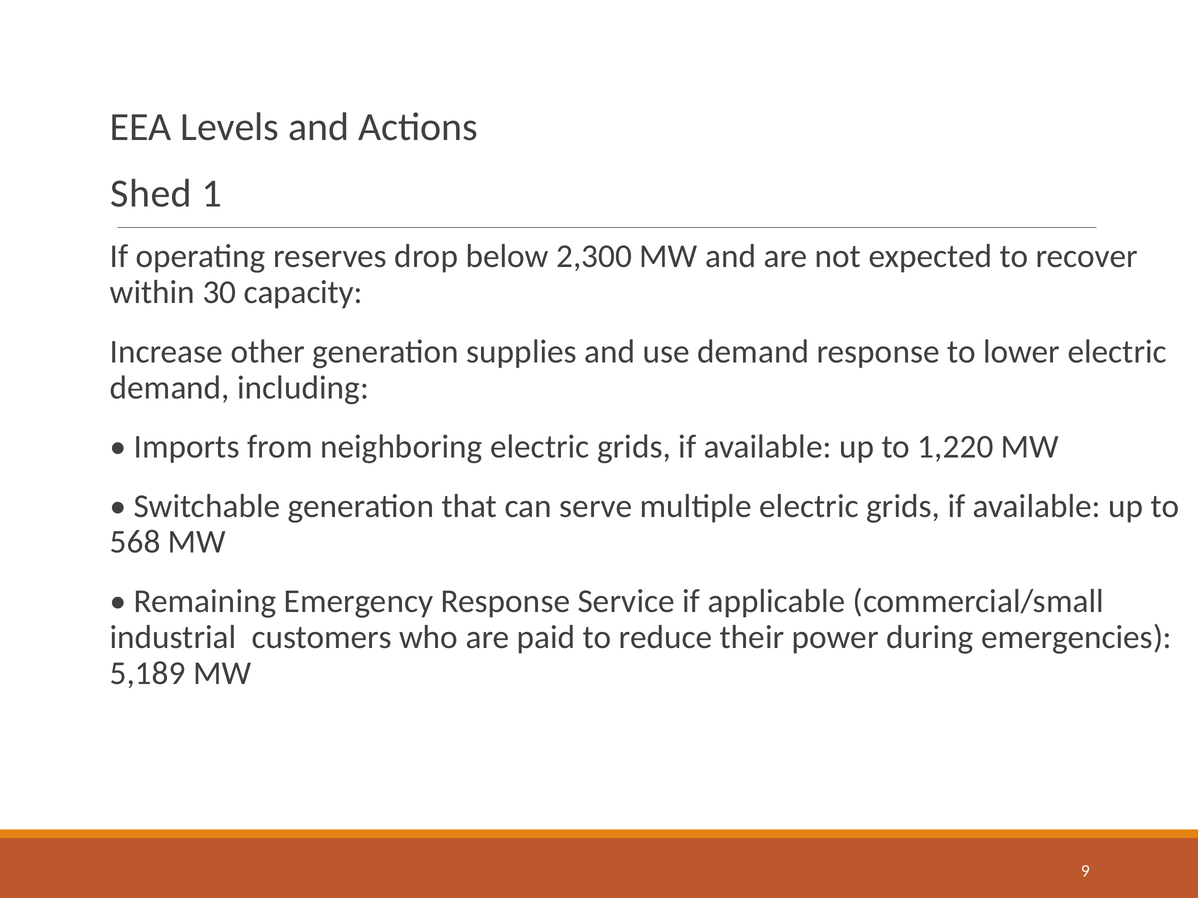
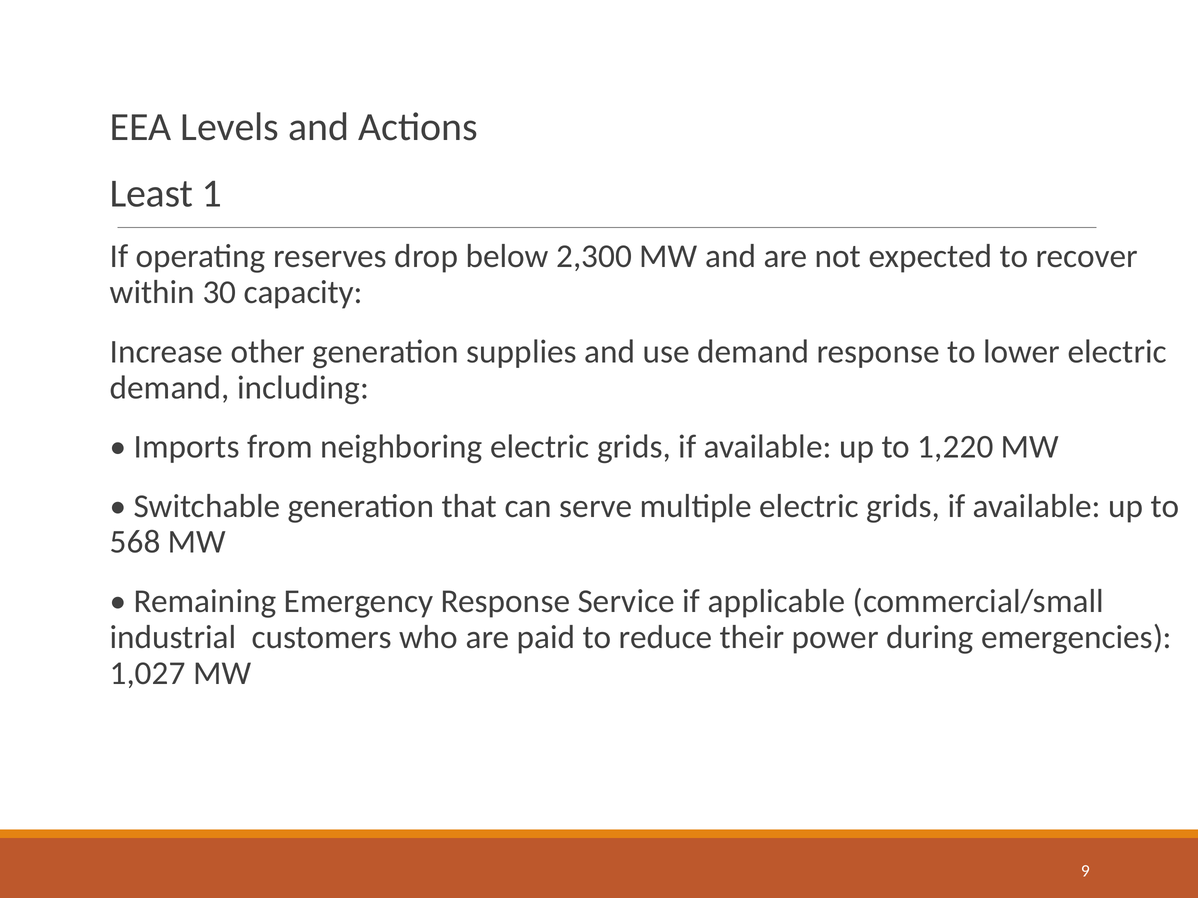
Shed: Shed -> Least (151, 194)
5,189: 5,189 -> 1,027 (148, 674)
